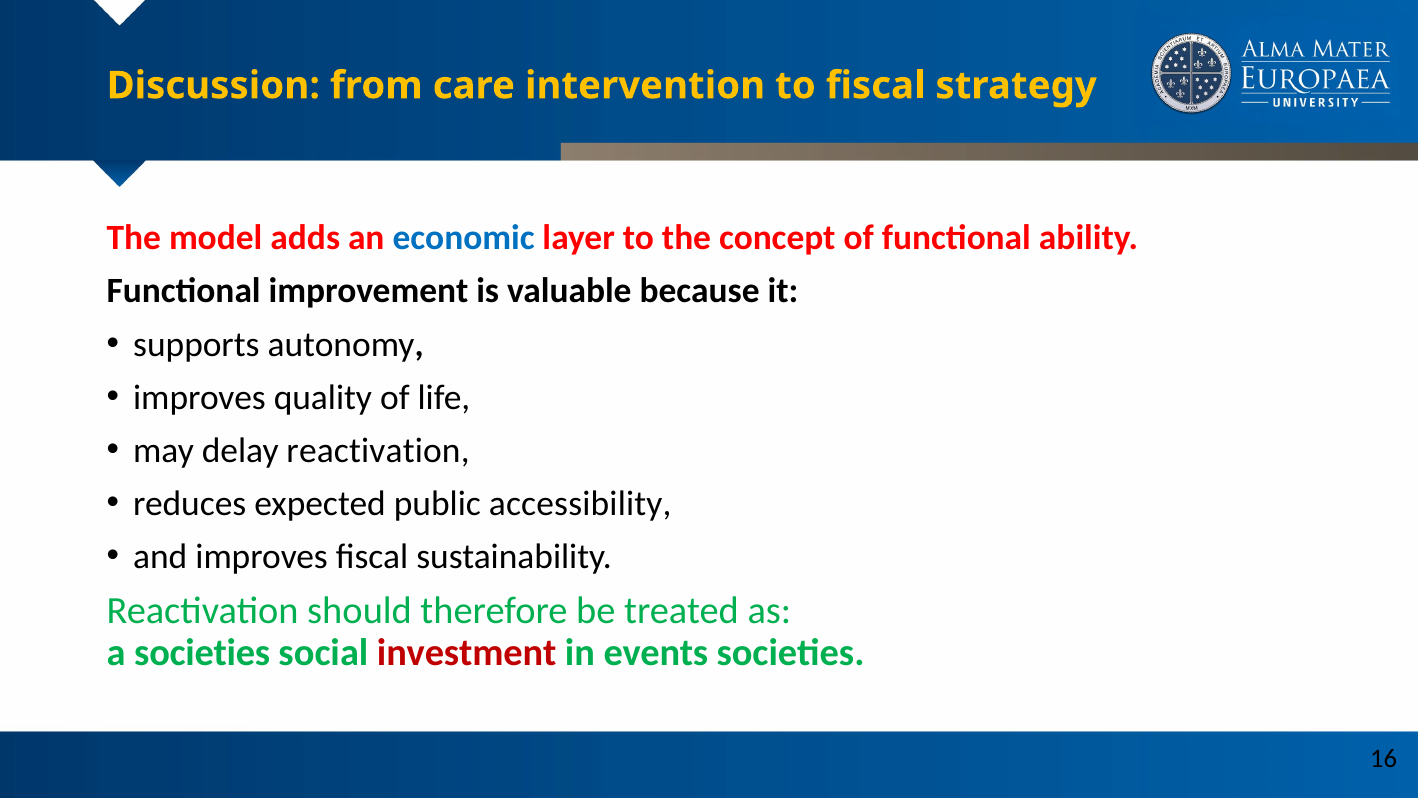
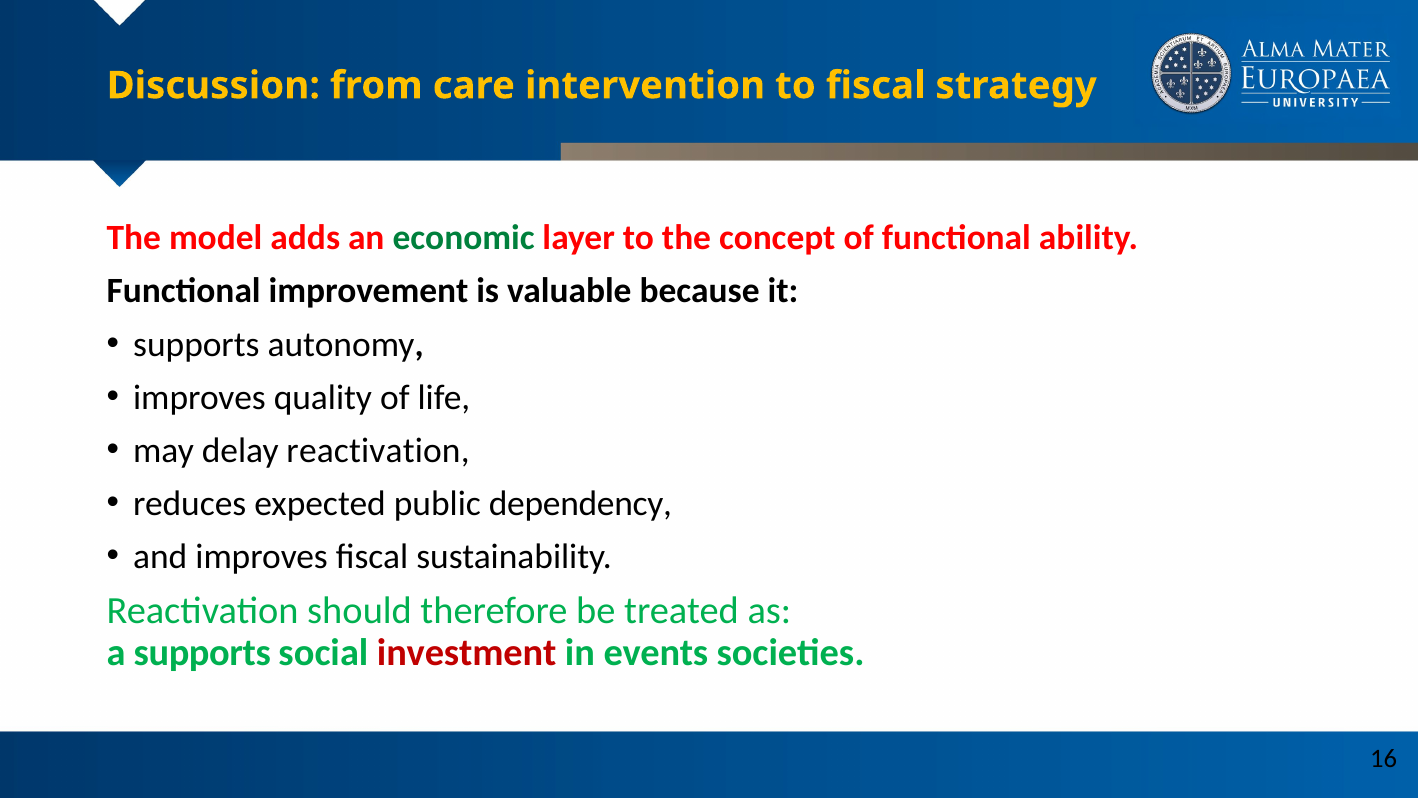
economic colour: blue -> green (464, 238)
accessibility: accessibility -> dependency (580, 503)
a societies: societies -> supports (202, 653)
